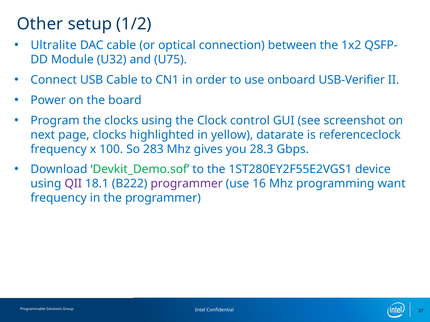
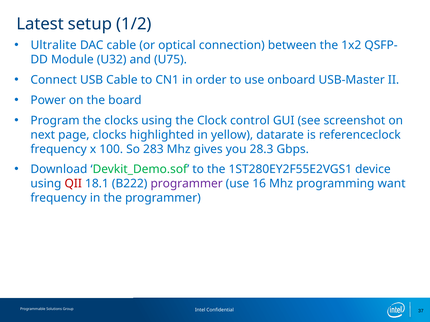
Other: Other -> Latest (40, 24)
USB-Verifier: USB-Verifier -> USB-Master (352, 80)
QII colour: purple -> red (73, 184)
